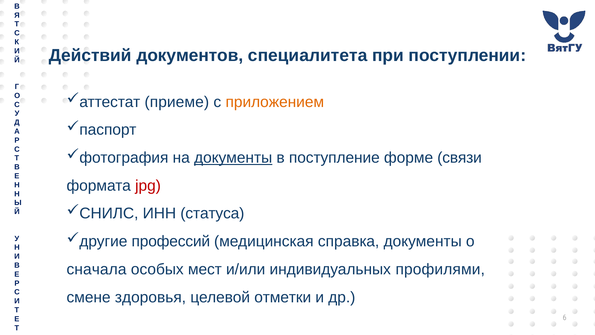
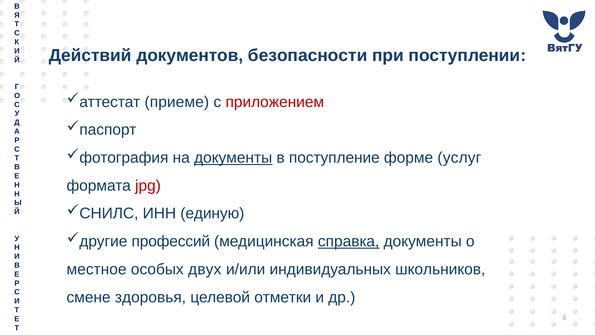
специалитета: специалитета -> безопасности (308, 55)
приложением colour: orange -> red (275, 102)
связи: связи -> услуг (459, 158)
статуса: статуса -> единую (212, 213)
справка underline: none -> present (349, 241)
сначала: сначала -> местное (97, 269)
мест: мест -> двух (205, 269)
профилями: профилями -> школьников (440, 269)
